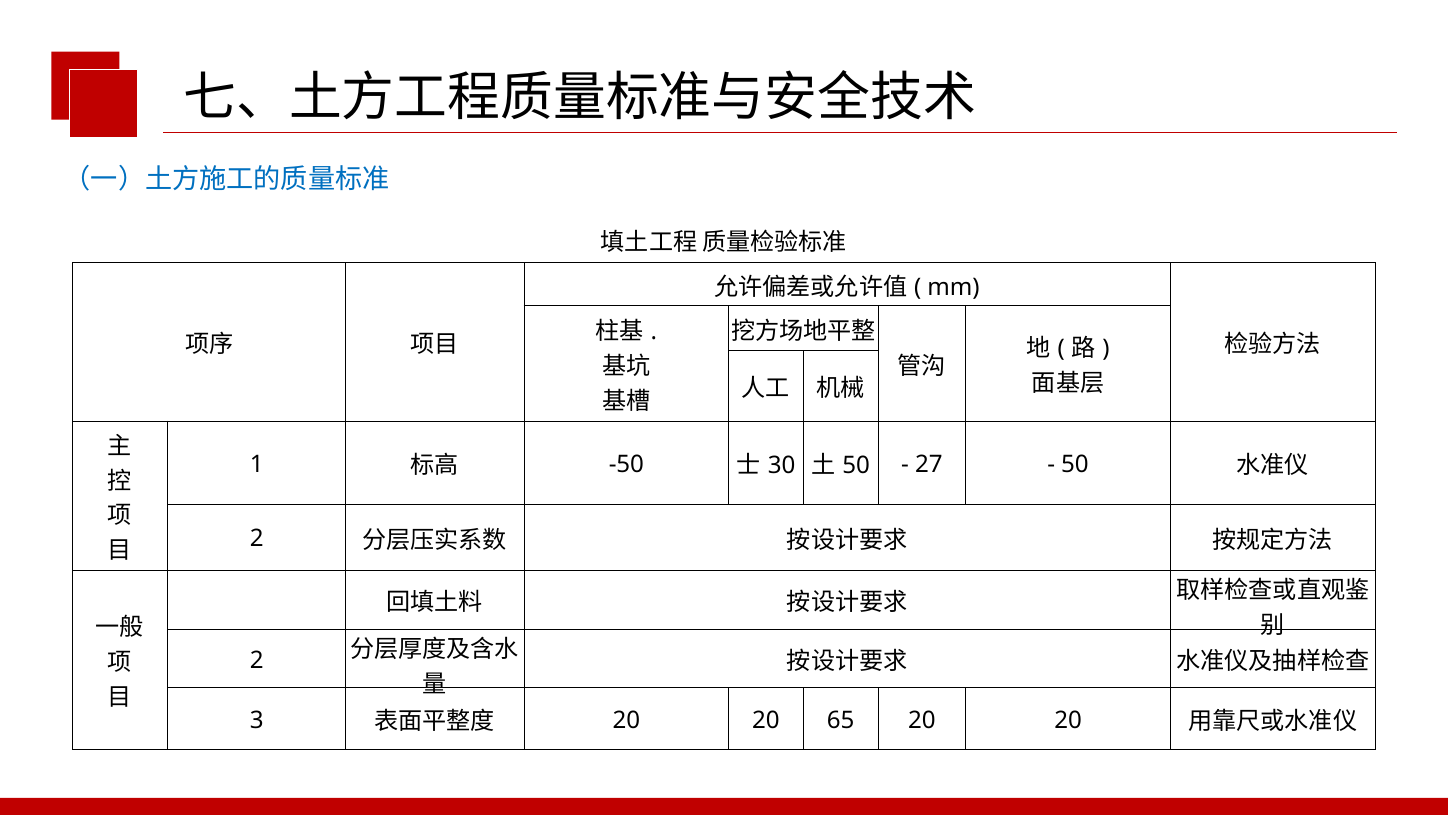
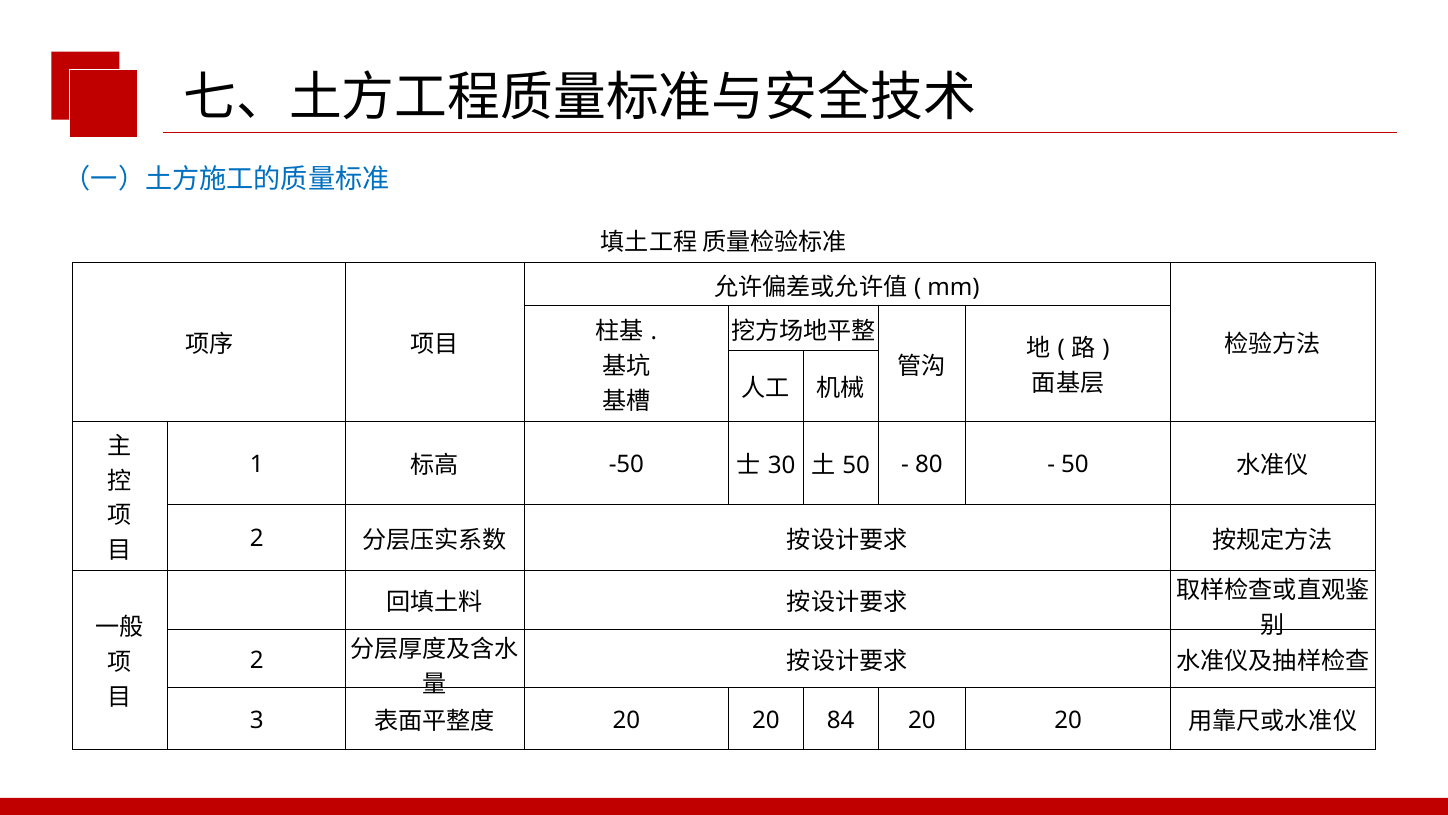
27: 27 -> 80 (929, 464)
65: 65 -> 84 (841, 720)
